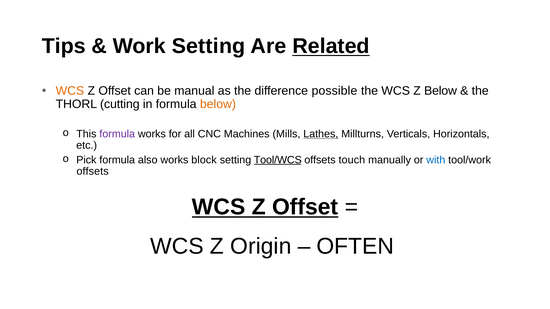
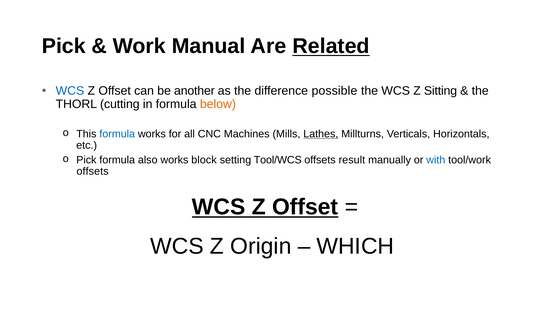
Tips: Tips -> Pick (64, 46)
Work Setting: Setting -> Manual (209, 46)
WCS colour: orange -> blue (70, 91)
manual: manual -> another (194, 91)
Z Below: Below -> Sitting (441, 91)
formula colour: purple -> blue (117, 134)
Tool/WCS underline: present -> none (278, 160)
touch: touch -> result (352, 160)
OFTEN: OFTEN -> WHICH (355, 247)
